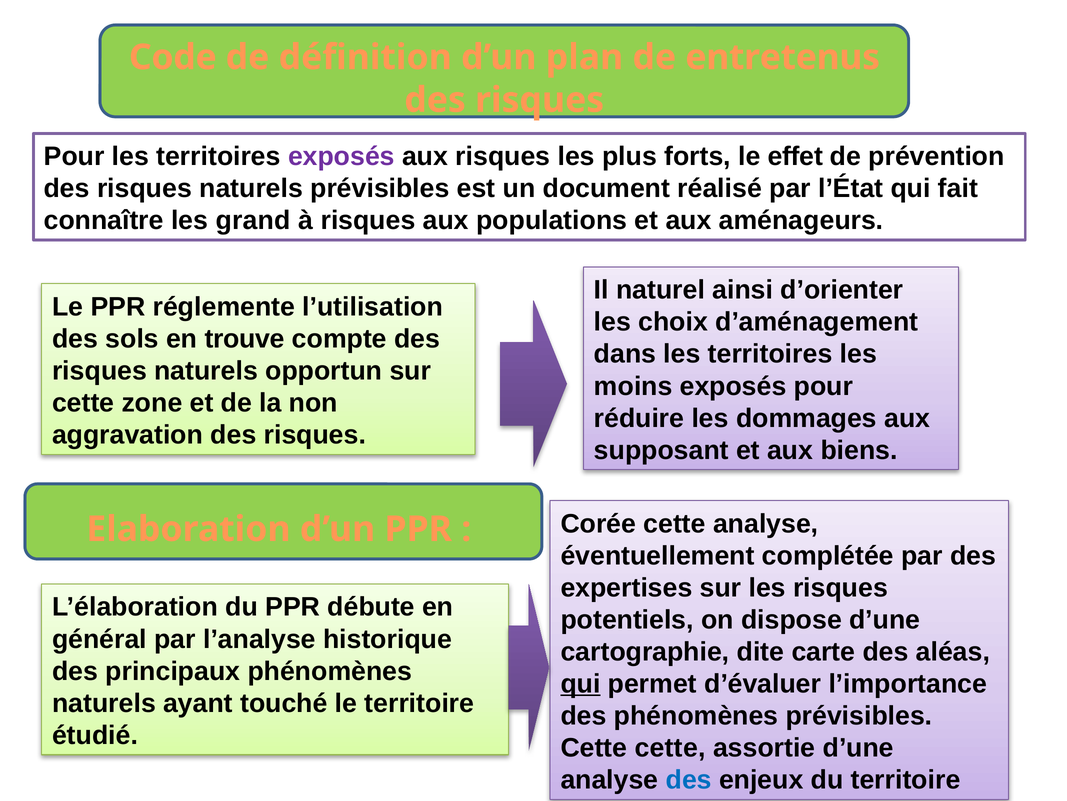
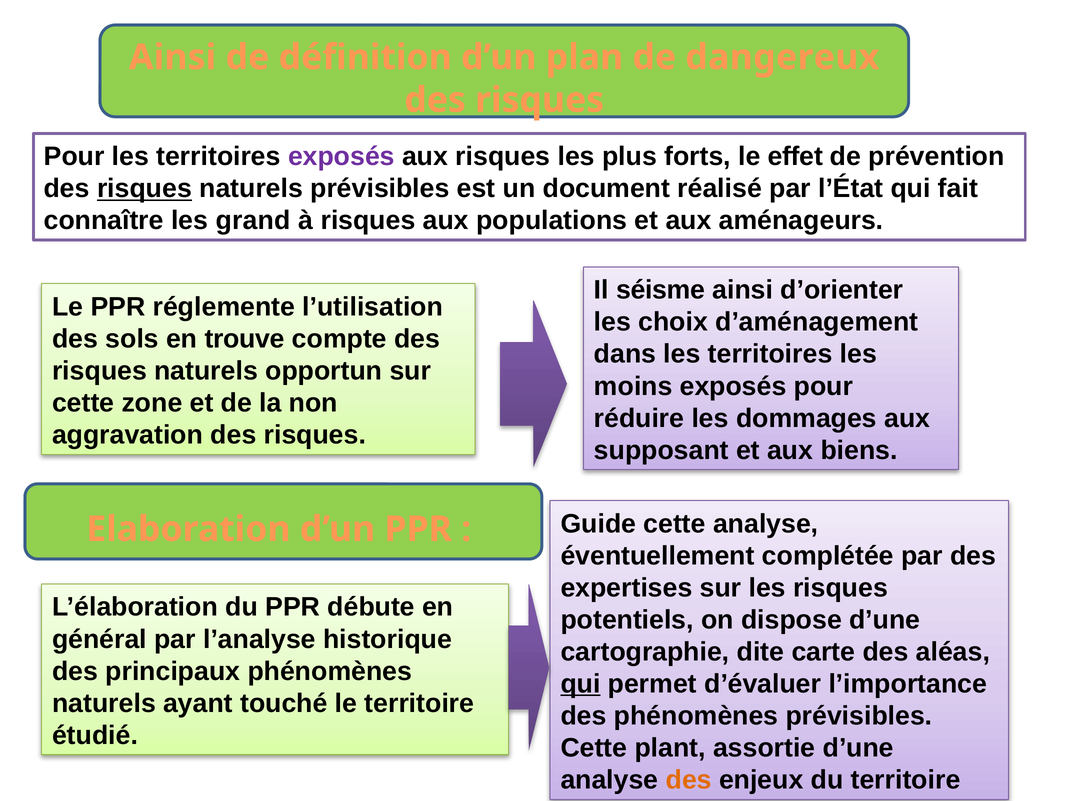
Code: Code -> Ainsi (173, 57)
entretenus: entretenus -> dangereux (782, 57)
risques underline: none -> present (145, 188)
naturel: naturel -> séisme (661, 290)
Corée: Corée -> Guide (598, 523)
Cette cette: cette -> plant (670, 747)
des colour: blue -> orange (689, 779)
